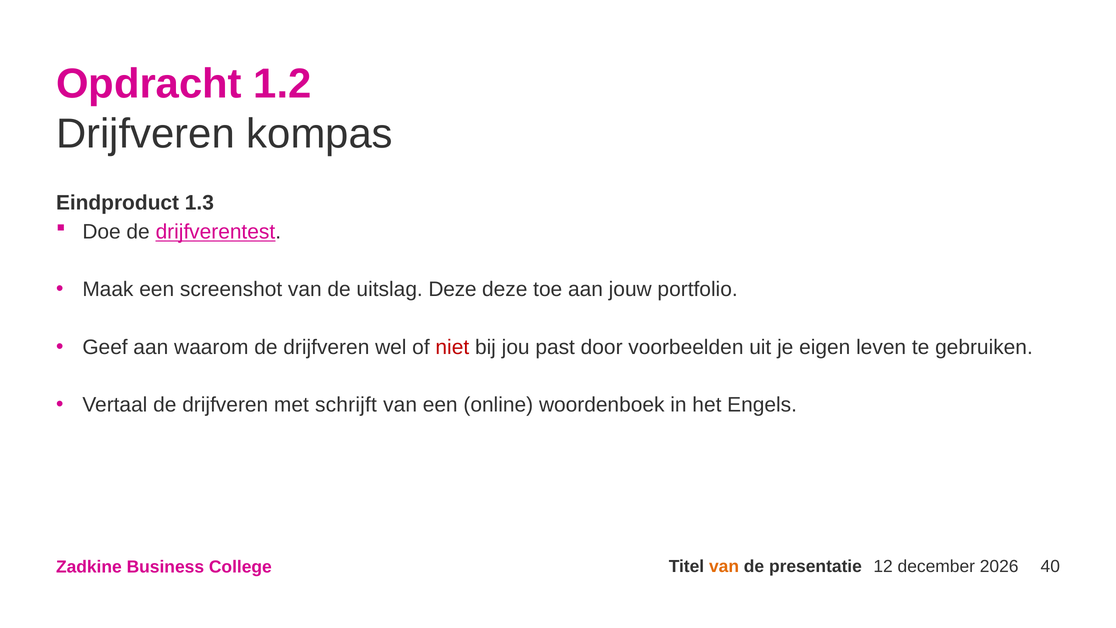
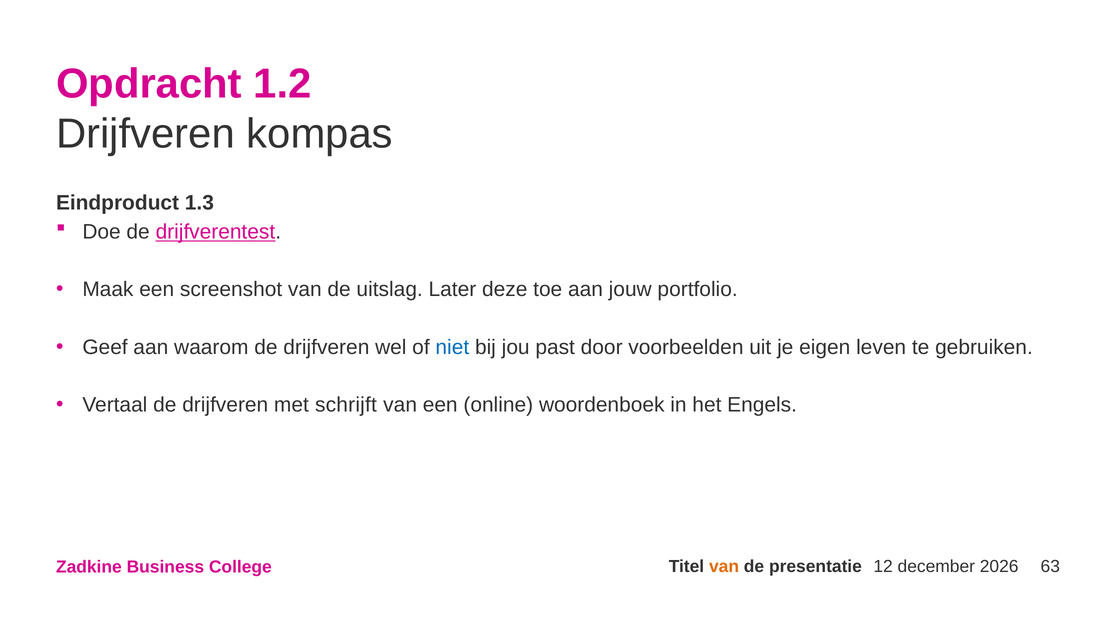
uitslag Deze: Deze -> Later (452, 289)
niet colour: red -> blue (452, 347)
40: 40 -> 63 (1050, 566)
